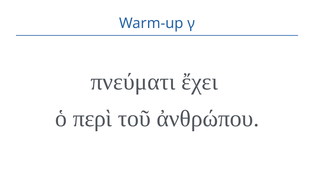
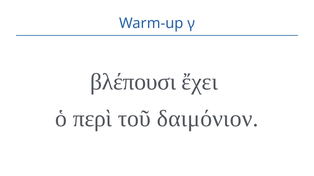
πνεύματι: πνεύματι -> βλέπουσι (133, 82)
ἀνθρώπου: ἀνθρώπου -> δαιμόνιον (208, 119)
